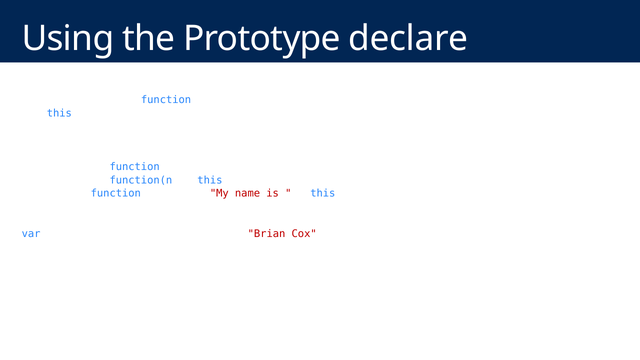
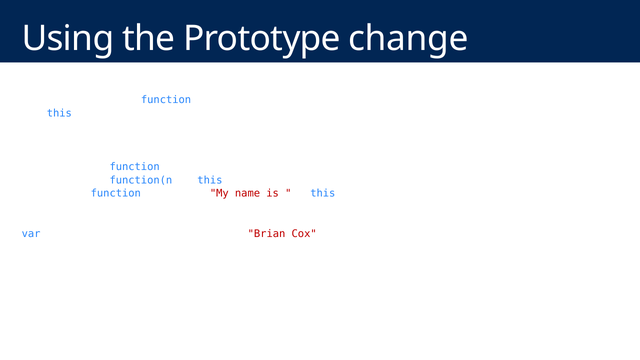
declare: declare -> change (408, 39)
